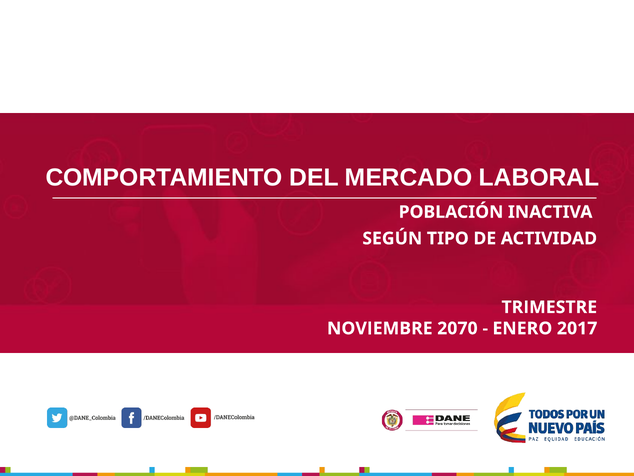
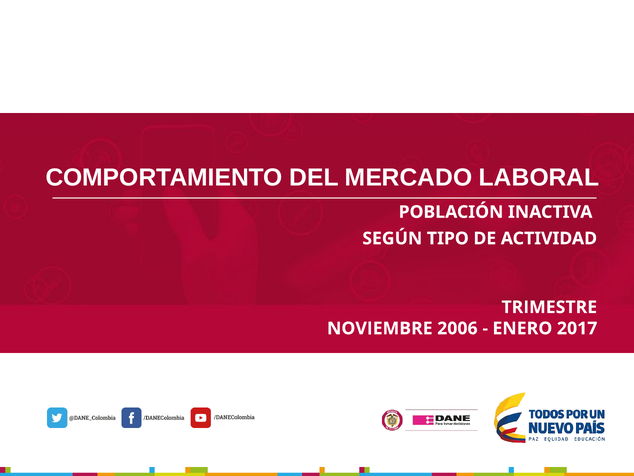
2070: 2070 -> 2006 (457, 328)
